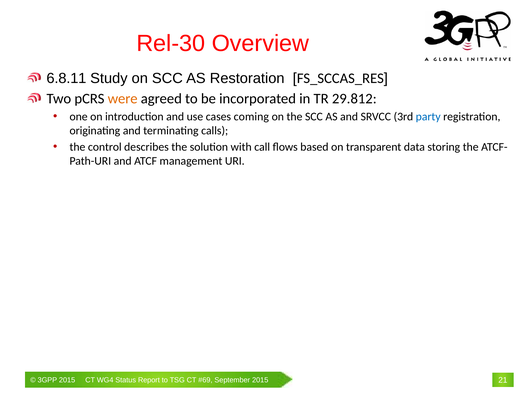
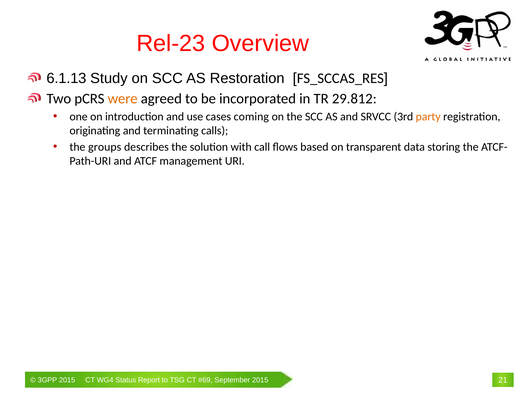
Rel-30: Rel-30 -> Rel-23 (171, 43)
6.8.11: 6.8.11 -> 6.1.13 (66, 78)
party colour: blue -> orange (428, 117)
control: control -> groups (105, 147)
